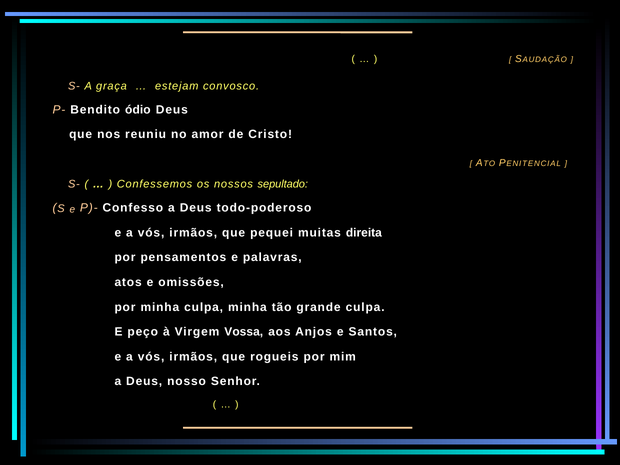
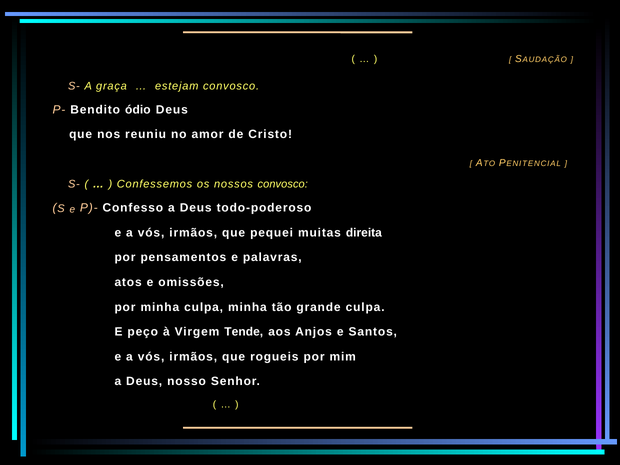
nossos sepultado: sepultado -> convosco (283, 184)
Vossa: Vossa -> Tende (244, 332)
